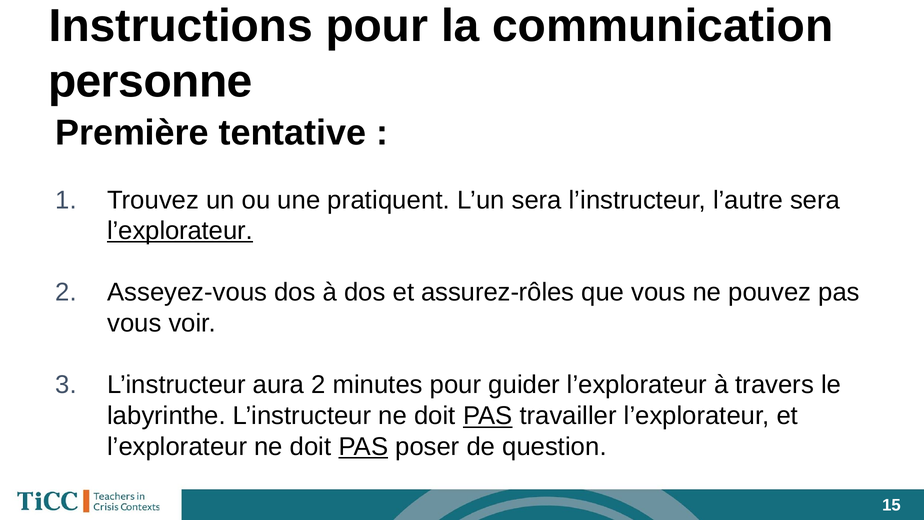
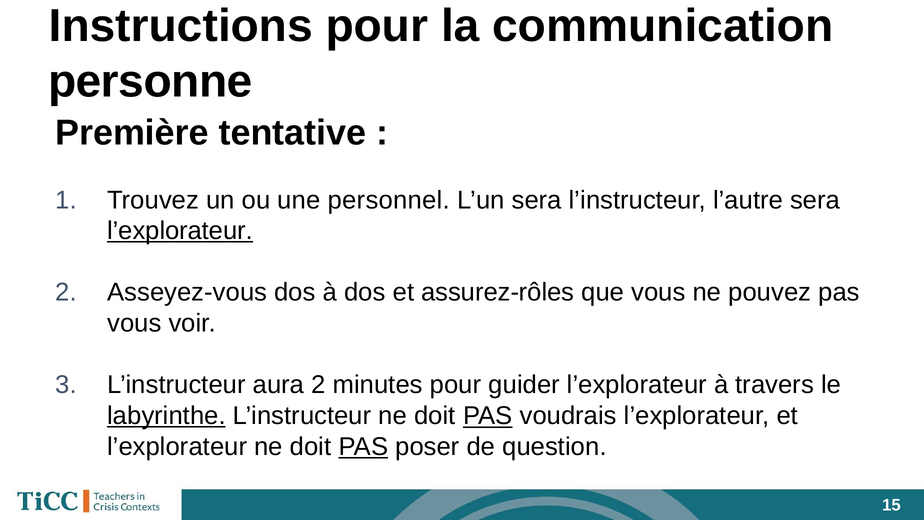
pratiquent: pratiquent -> personnel (389, 200)
labyrinthe underline: none -> present (166, 416)
travailler: travailler -> voudrais (568, 416)
